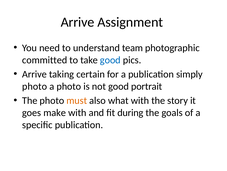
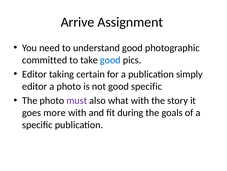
understand team: team -> good (132, 48)
Arrive: Arrive -> Editor (34, 74)
photo: photo -> editor (35, 86)
good portrait: portrait -> specific (147, 86)
must colour: orange -> purple (77, 100)
make: make -> more (55, 112)
